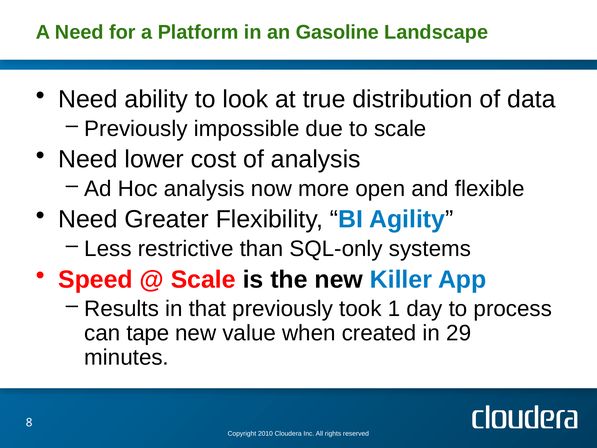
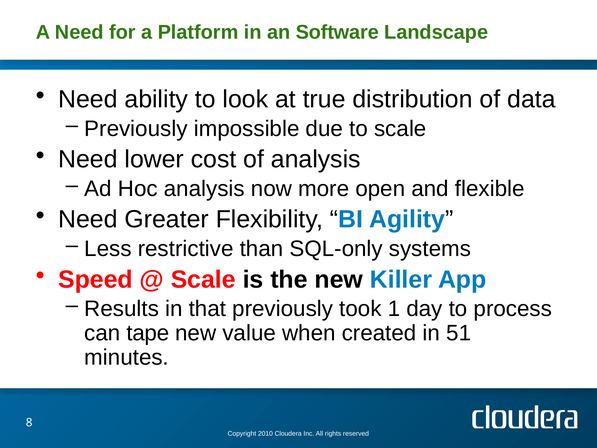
Gasoline: Gasoline -> Software (337, 32)
29: 29 -> 51 (459, 333)
